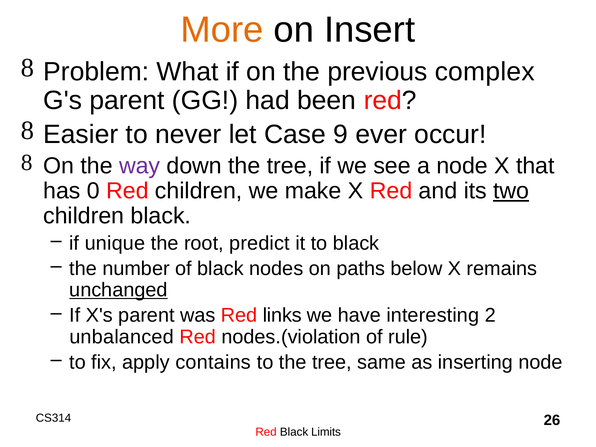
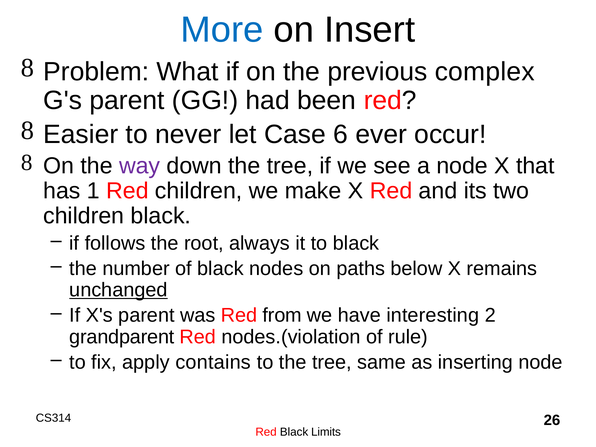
More colour: orange -> blue (222, 30)
9: 9 -> 6 (341, 134)
0: 0 -> 1 (93, 191)
two underline: present -> none (511, 191)
unique: unique -> follows (115, 243)
predict: predict -> always (260, 243)
links: links -> from (282, 315)
unbalanced: unbalanced -> grandparent (122, 337)
